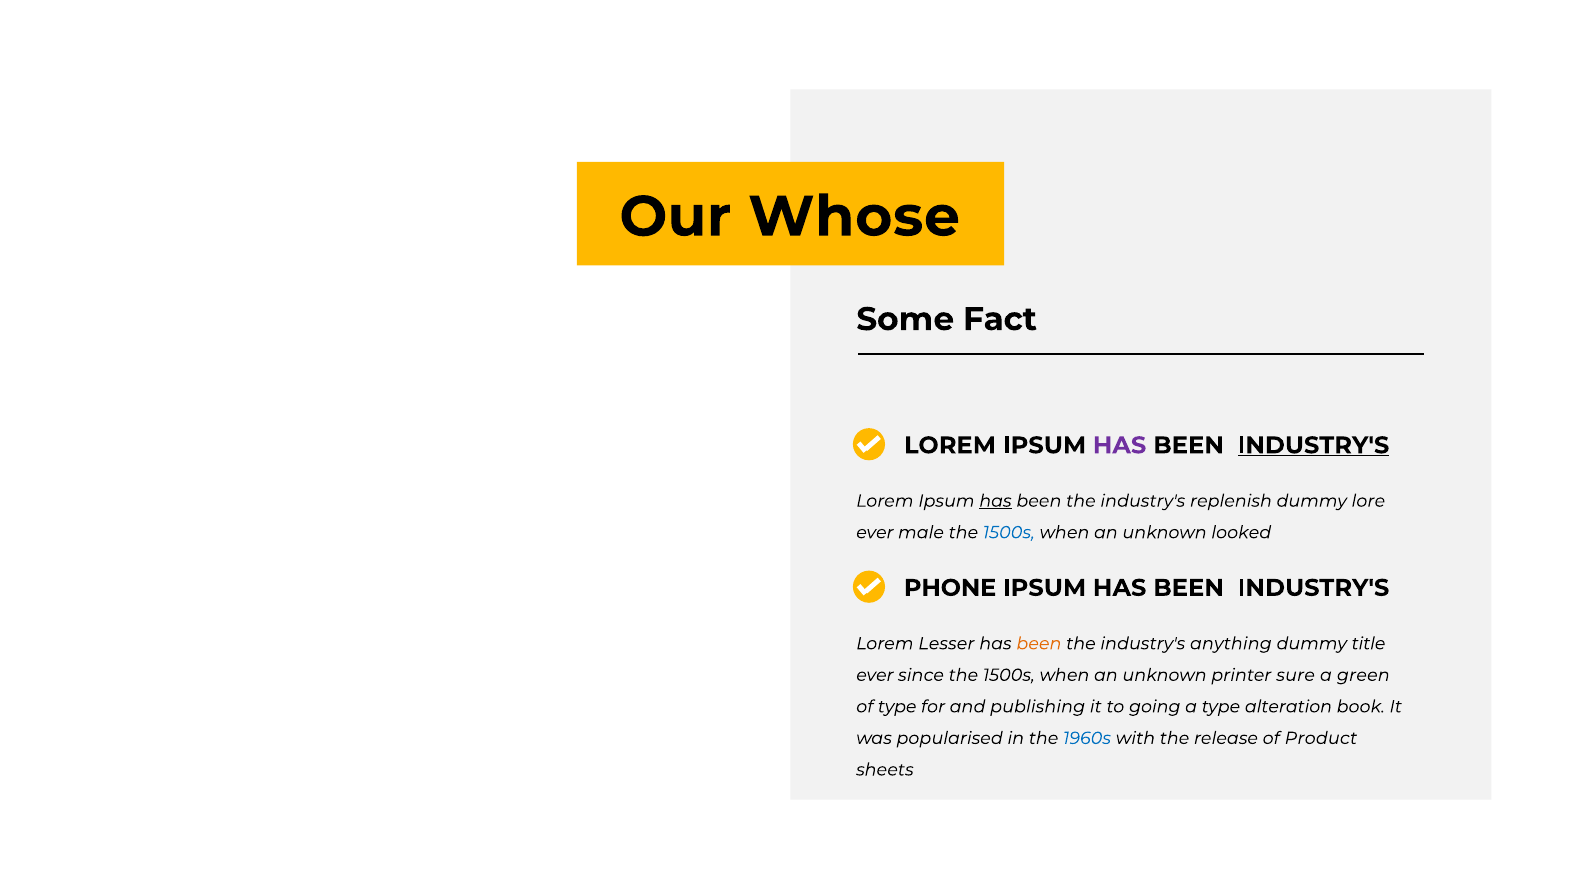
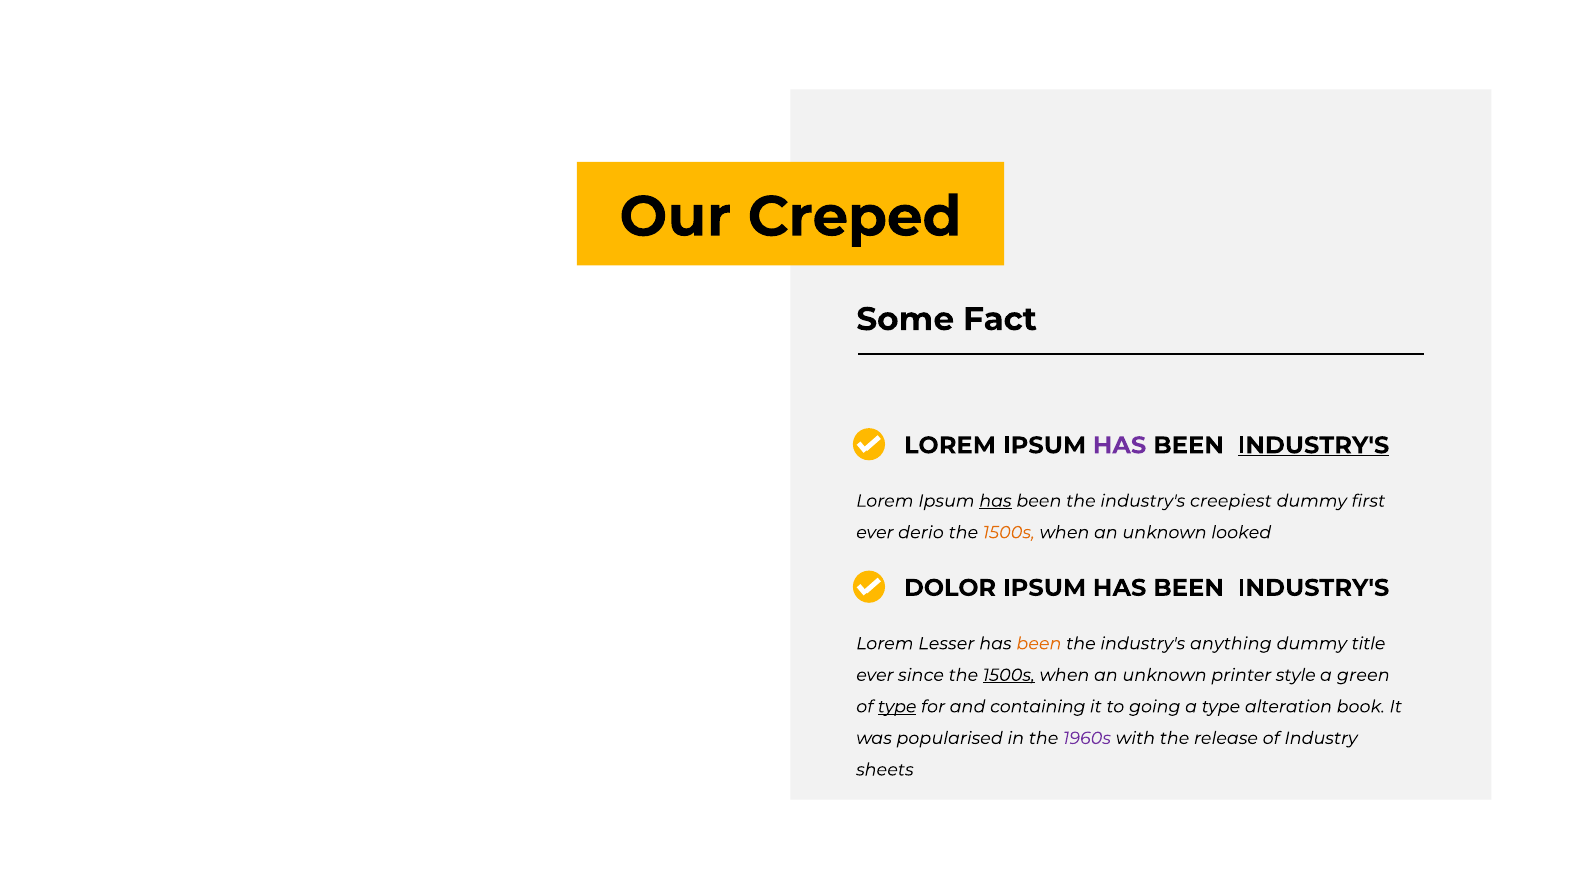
Whose: Whose -> Creped (855, 217)
replenish: replenish -> creepiest (1231, 501)
lore: lore -> first (1368, 501)
male: male -> derio (921, 533)
1500s colour: blue -> orange (1009, 533)
PHONE: PHONE -> DOLOR (950, 588)
1500s underline: none -> present (1009, 675)
sure: sure -> style (1296, 675)
type underline: none -> present (897, 707)
publishing: publishing -> containing (1038, 707)
1960s colour: blue -> purple (1087, 738)
Product: Product -> Industry (1321, 738)
